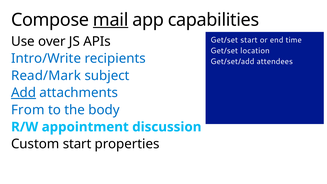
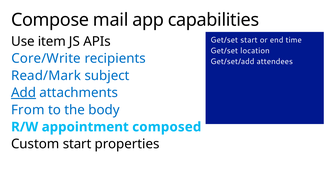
mail underline: present -> none (111, 20)
over: over -> item (52, 41)
Intro/Write: Intro/Write -> Core/Write (46, 59)
discussion: discussion -> composed (167, 127)
